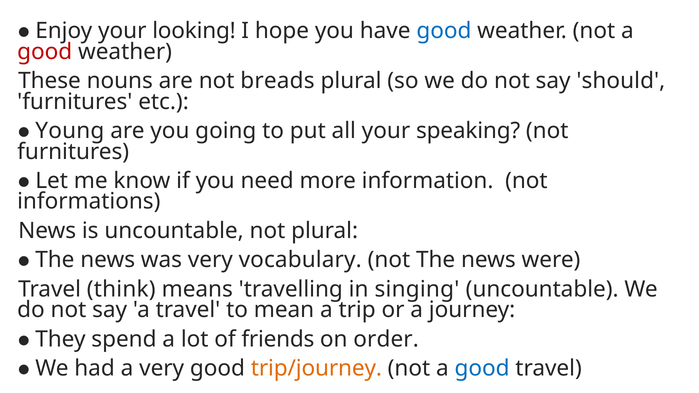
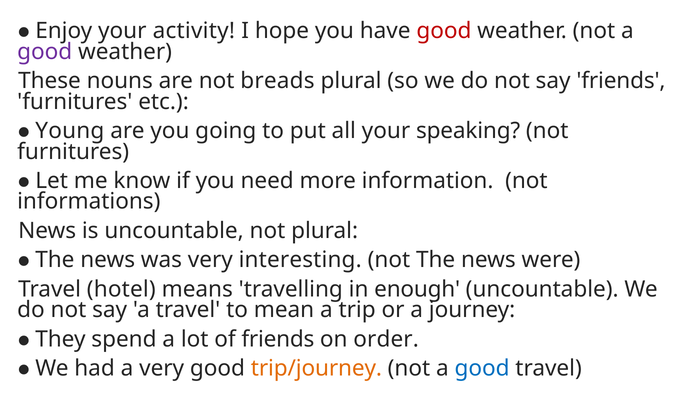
looking: looking -> activity (194, 31)
good colour: blue -> red (444, 31)
good colour: red -> purple (45, 52)
say should: should -> friends (621, 81)
vocabulary: vocabulary -> interesting (300, 260)
think: think -> hotel (121, 289)
singing: singing -> enough (417, 289)
